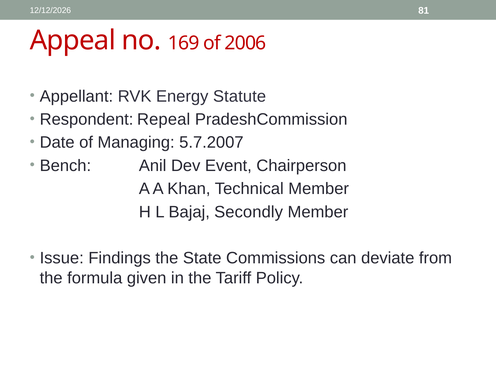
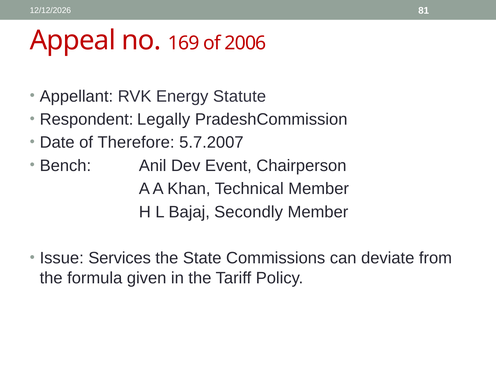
Repeal: Repeal -> Legally (164, 119)
Managing: Managing -> Therefore (136, 143)
Findings: Findings -> Services (120, 258)
